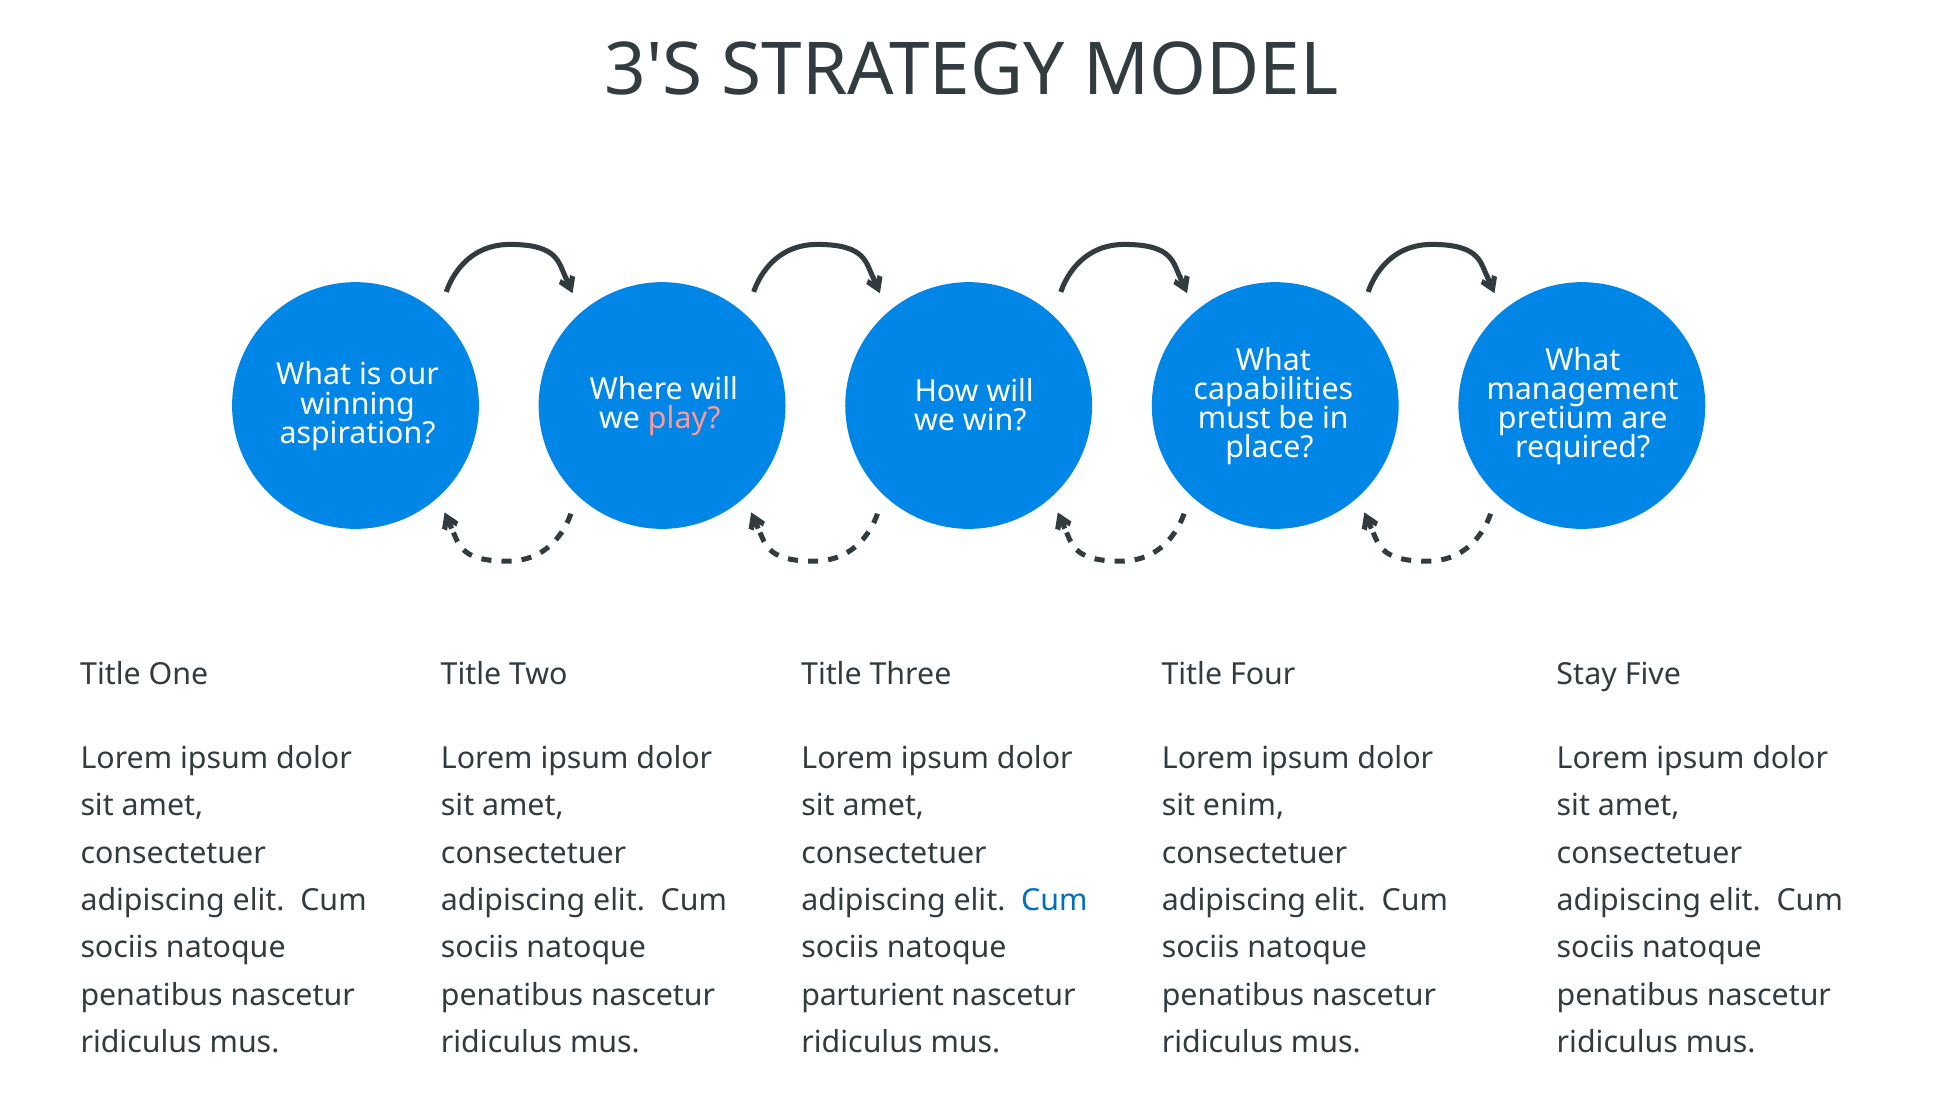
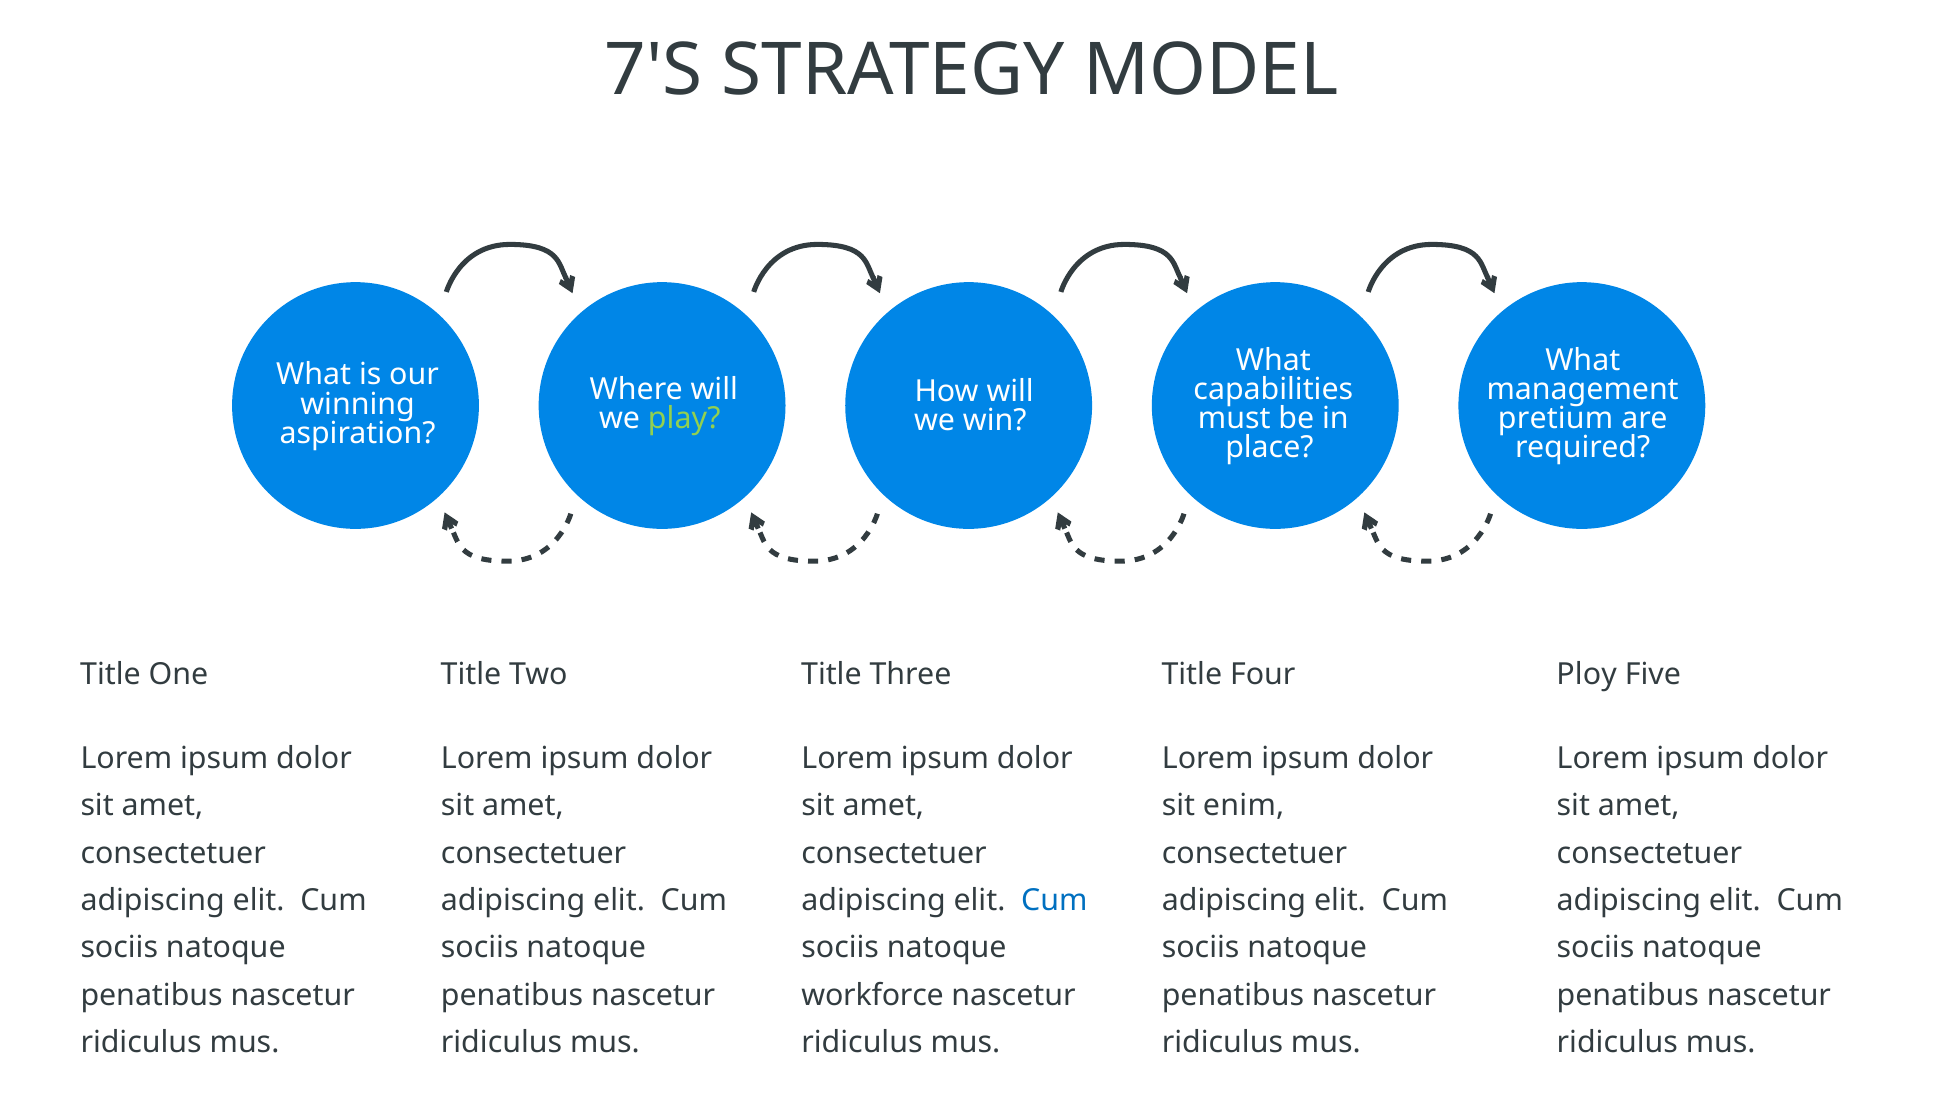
3'S: 3'S -> 7'S (654, 70)
play colour: pink -> light green (684, 419)
Stay: Stay -> Ploy (1587, 675)
parturient: parturient -> workforce (873, 996)
